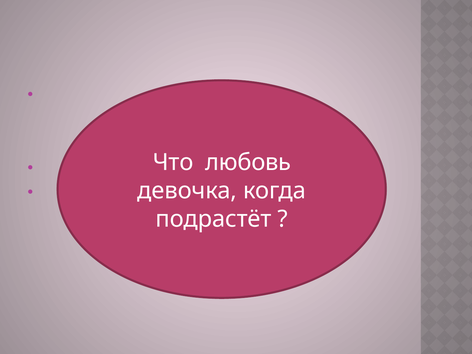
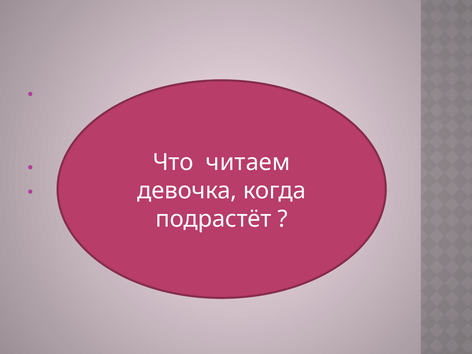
любовь: любовь -> читаем (248, 162)
